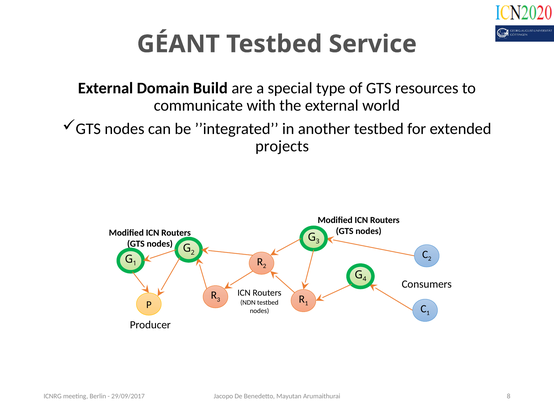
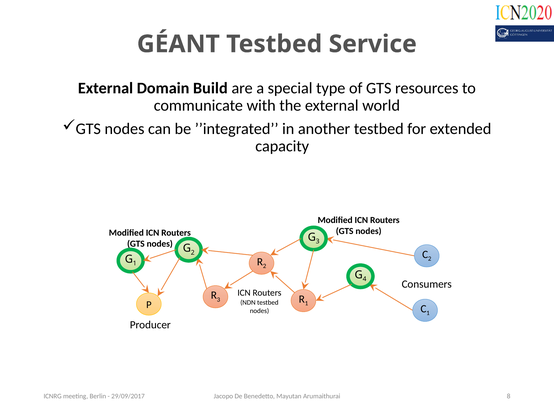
projects: projects -> capacity (282, 146)
